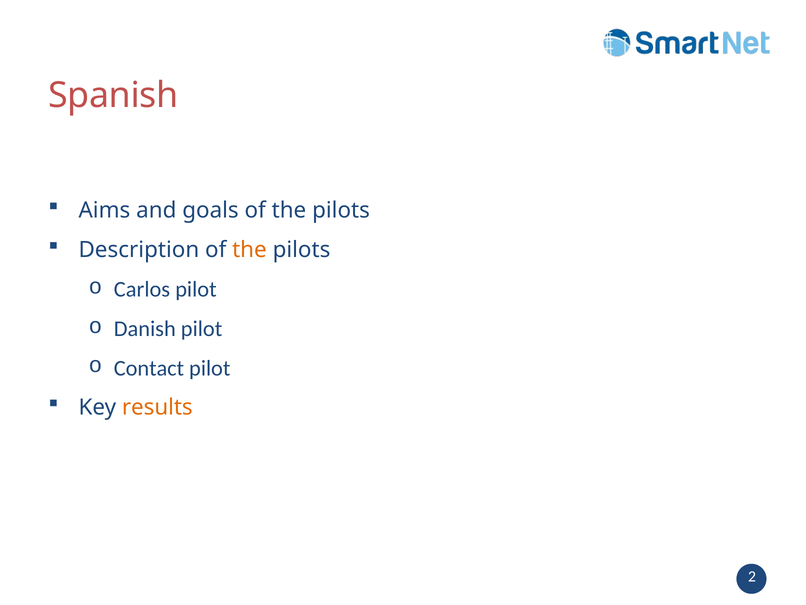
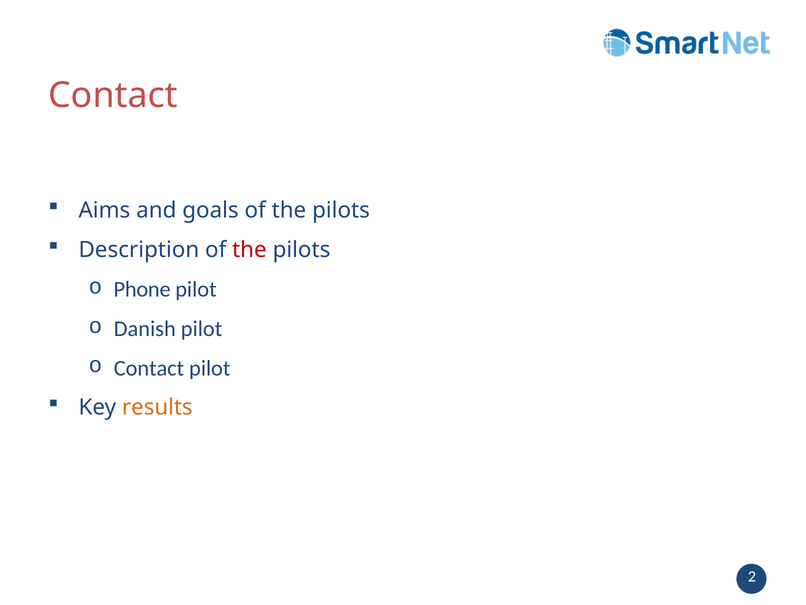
Spanish: Spanish -> Contact (113, 95)
the colour: orange -> red (249, 250)
Carlos: Carlos -> Phone (142, 289)
